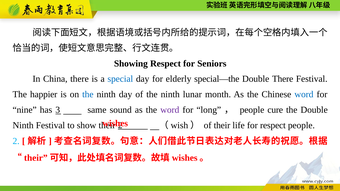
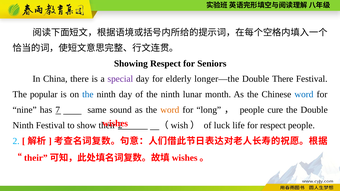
special colour: blue -> purple (120, 79)
special—the: special—the -> longer—the (217, 79)
happier: happier -> popular (44, 95)
3: 3 -> 7 (58, 110)
word colour: purple -> orange (170, 110)
of their: their -> luck (222, 125)
